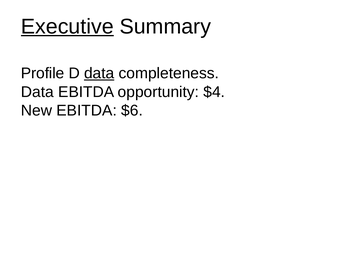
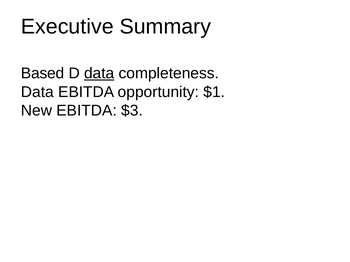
Executive underline: present -> none (67, 27)
Profile: Profile -> Based (43, 73)
$4: $4 -> $1 (214, 92)
$6: $6 -> $3 (132, 111)
